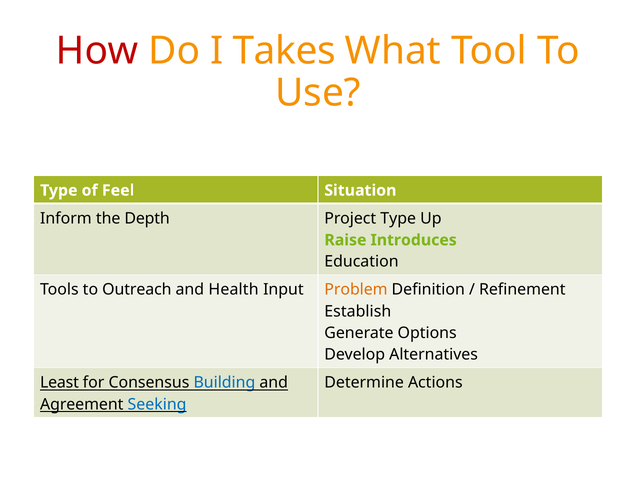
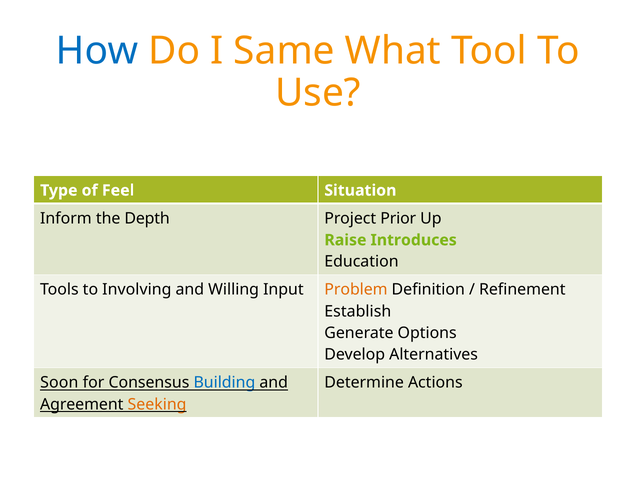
How colour: red -> blue (97, 51)
Takes: Takes -> Same (284, 51)
Project Type: Type -> Prior (398, 218)
Outreach: Outreach -> Involving (137, 290)
Health: Health -> Willing (234, 290)
Least: Least -> Soon (59, 383)
Seeking colour: blue -> orange (157, 404)
